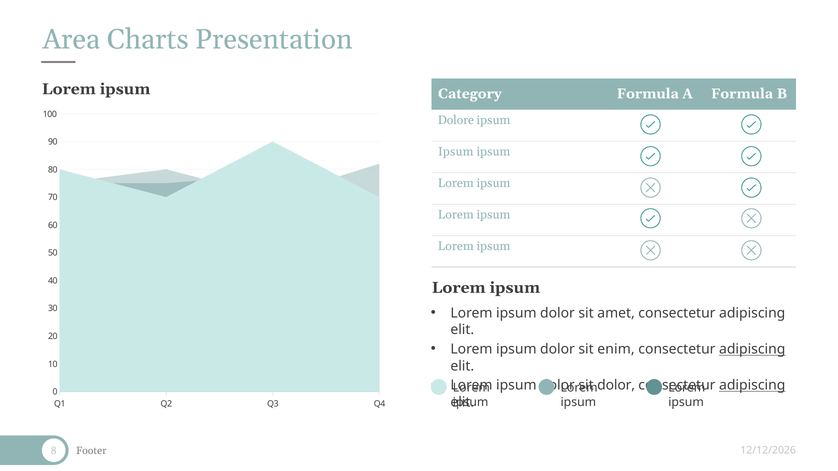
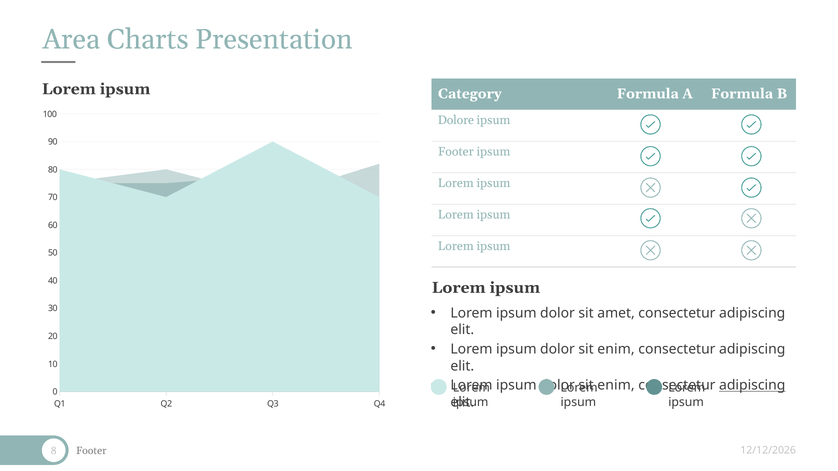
Ipsum: Ipsum -> Footer (456, 152)
adipiscing underline: present -> none (752, 349)
dolor: dolor -> enim (616, 386)
